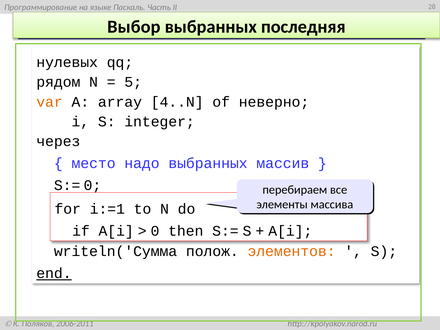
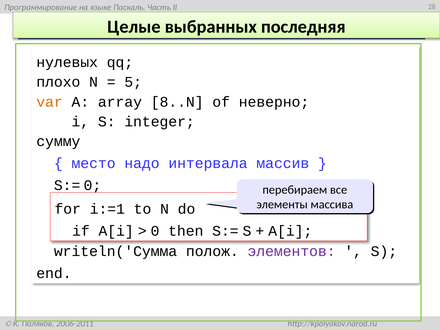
Выбор: Выбор -> Целые (134, 27)
рядом: рядом -> плохо (58, 82)
4..N: 4..N -> 8..N (177, 102)
через: через -> сумму (58, 141)
надо выбранных: выбранных -> интервала (208, 163)
элементов colour: orange -> purple (292, 251)
end underline: present -> none (54, 273)
